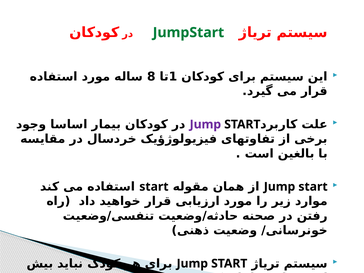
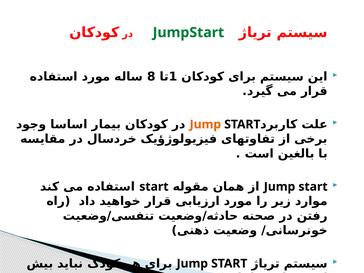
Jump colour: purple -> orange (205, 124)
